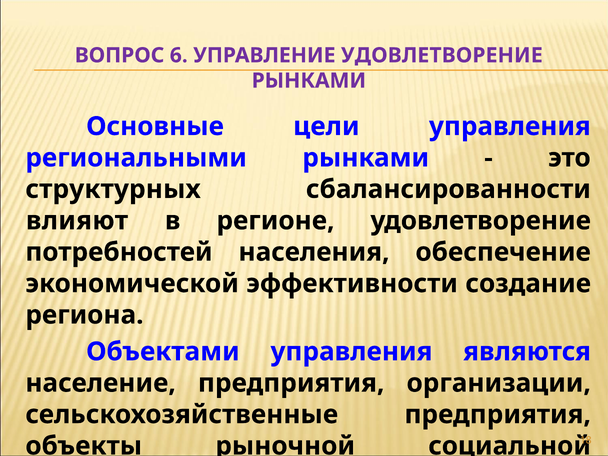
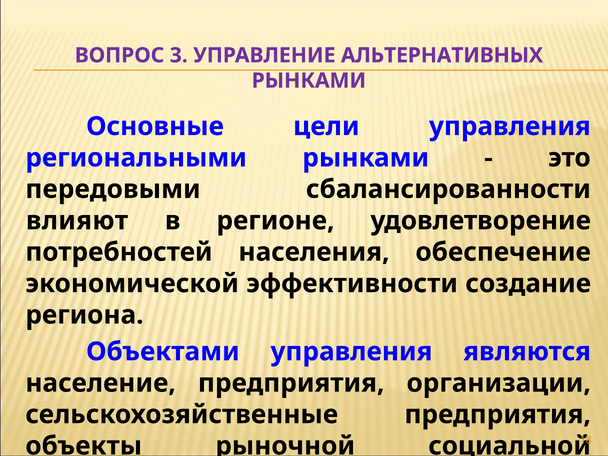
6: 6 -> 3 (179, 55)
УПРАВЛЕНИЕ УДОВЛЕТВОРЕНИЕ: УДОВЛЕТВОРЕНИЕ -> АЛЬТЕРНАТИВНЫХ (442, 55)
структурных: структурных -> передовыми (113, 189)
